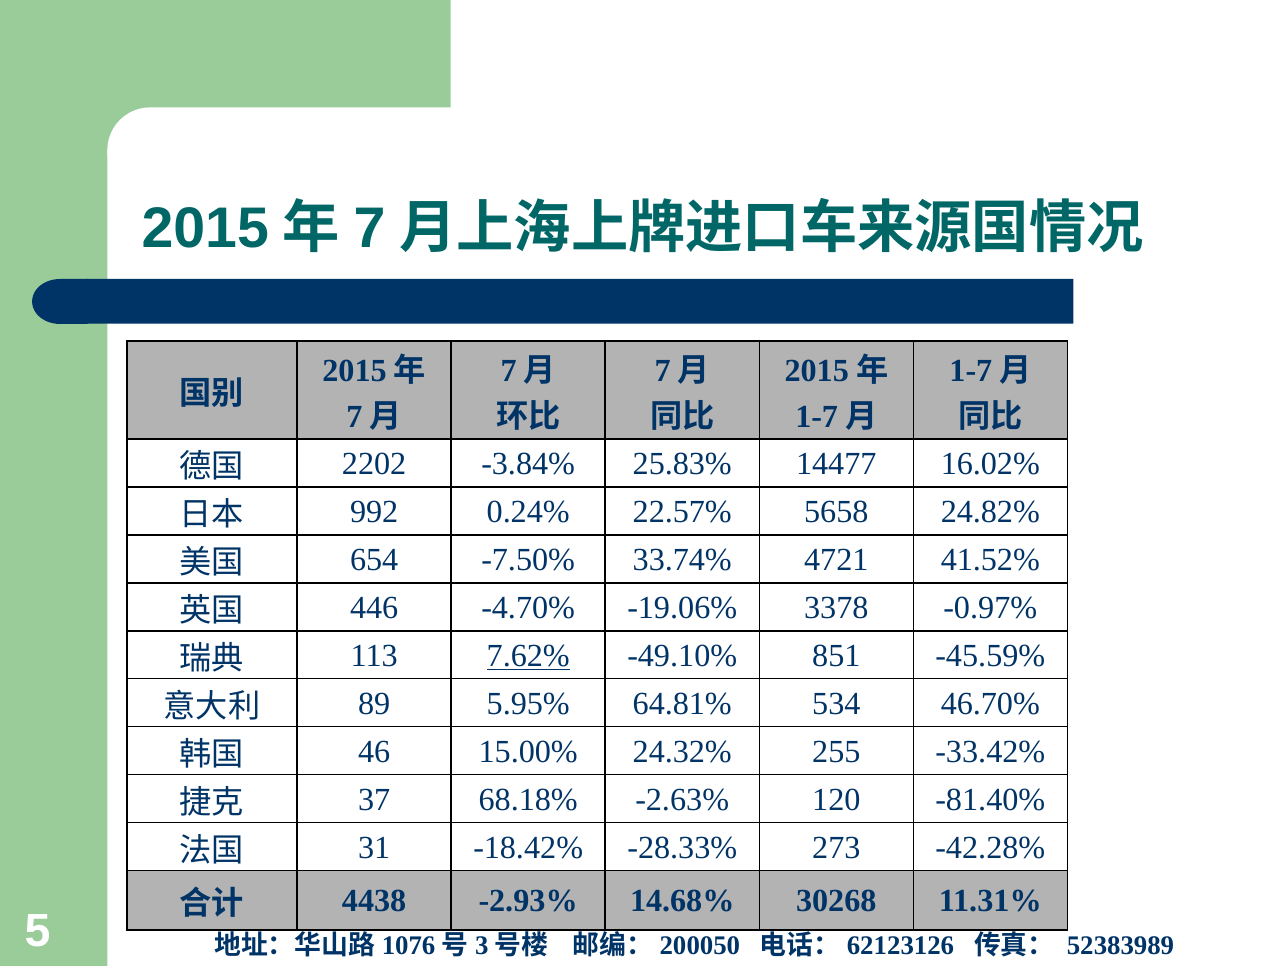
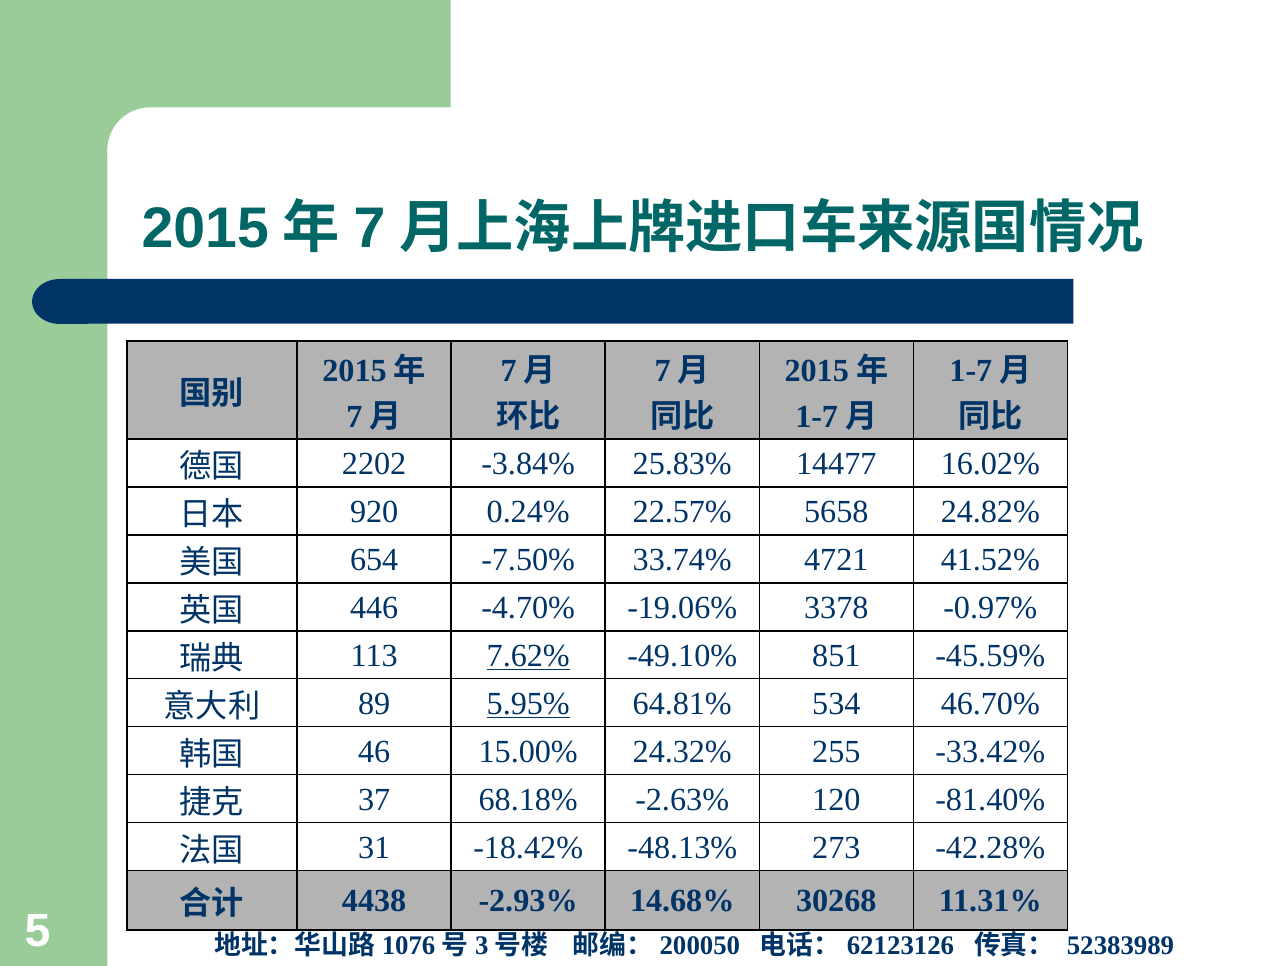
992: 992 -> 920 (374, 512)
5.95% underline: none -> present (528, 704)
-28.33%: -28.33% -> -48.13% (682, 848)
